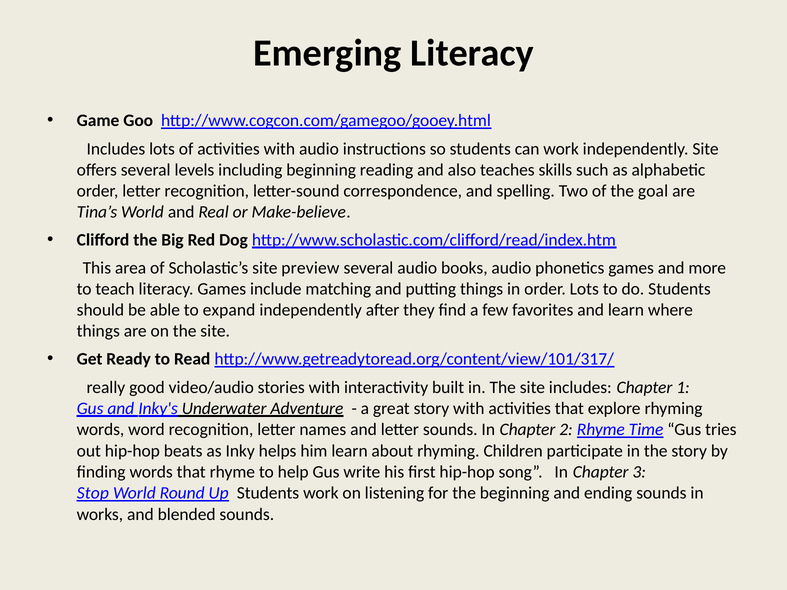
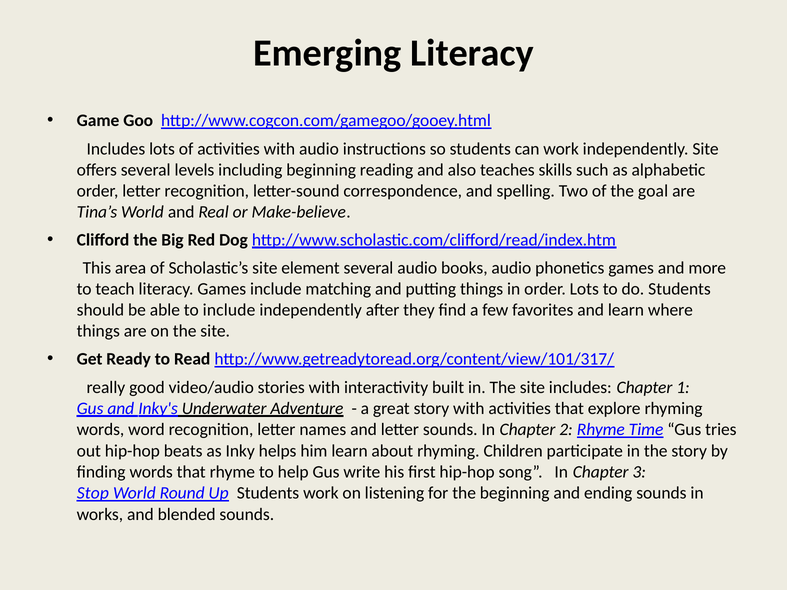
preview: preview -> element (311, 268)
to expand: expand -> include (229, 310)
